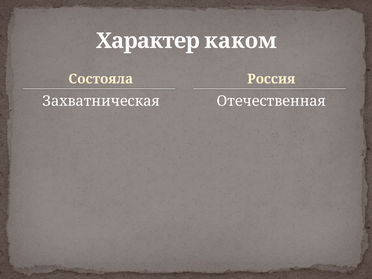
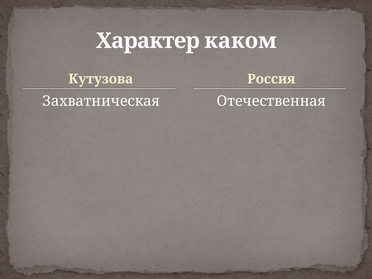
Состояла: Состояла -> Кутузова (101, 79)
